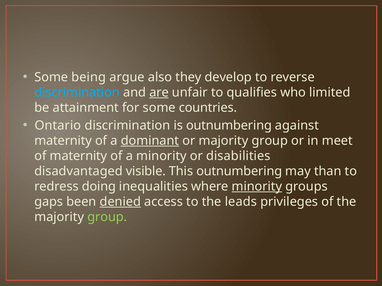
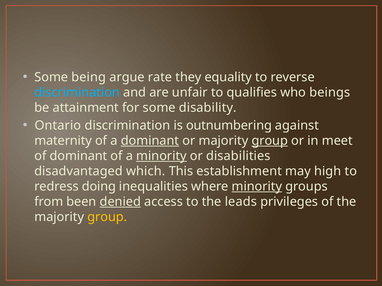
also: also -> rate (160, 77)
develop: develop -> equality (228, 77)
are underline: present -> none (159, 93)
limited: limited -> beings (330, 93)
countries: countries -> disability (208, 108)
group underline: none -> present (270, 141)
of maternity: maternity -> dominant (78, 156)
minority underline: none -> present (161, 156)
visible: visible -> which (146, 172)
This outnumbering: outnumbering -> establishment (239, 172)
than: than -> high (328, 172)
gaps: gaps -> from (49, 202)
group colour: light green -> yellow (107, 217)
